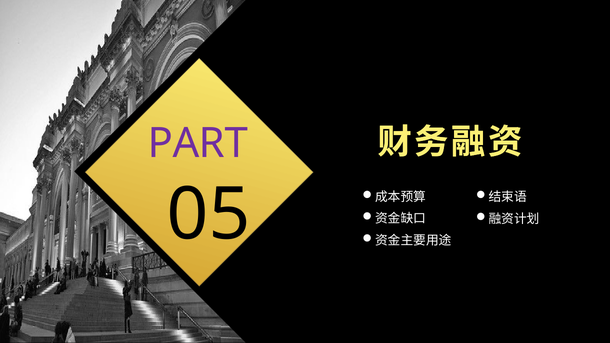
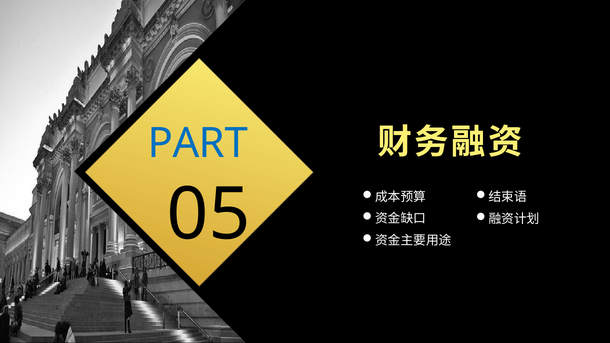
PART colour: purple -> blue (198, 144)
